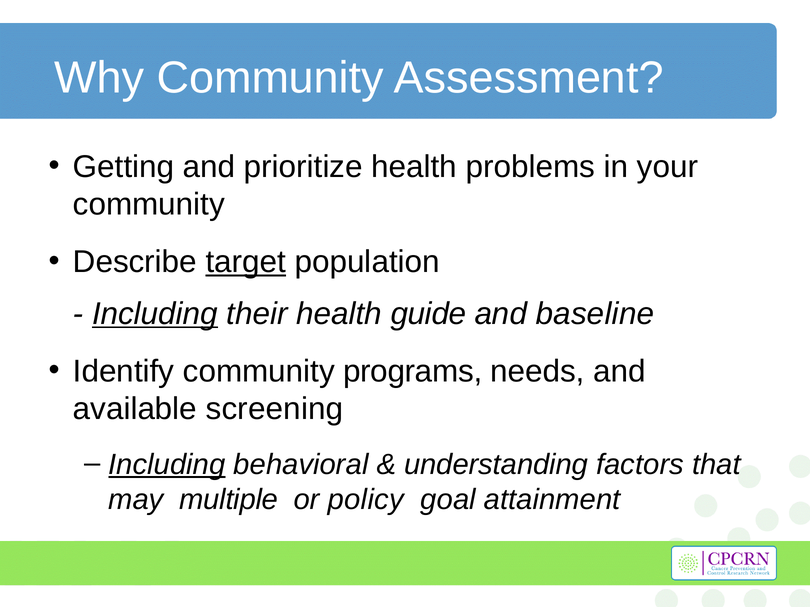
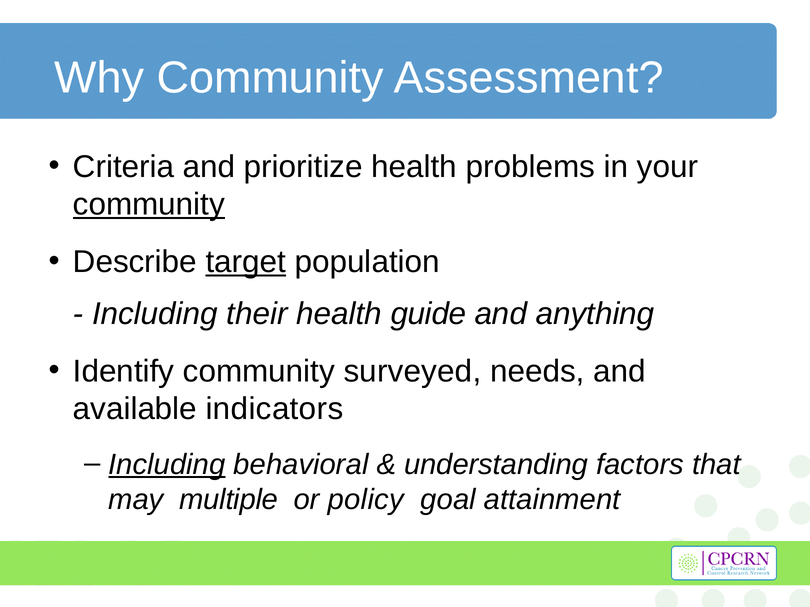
Getting: Getting -> Criteria (124, 167)
community underline: none -> present (149, 205)
Including underline: present -> none (155, 314)
baseline: baseline -> anything (595, 314)
programs: programs -> surveyed (412, 371)
screening: screening -> indicators (274, 409)
